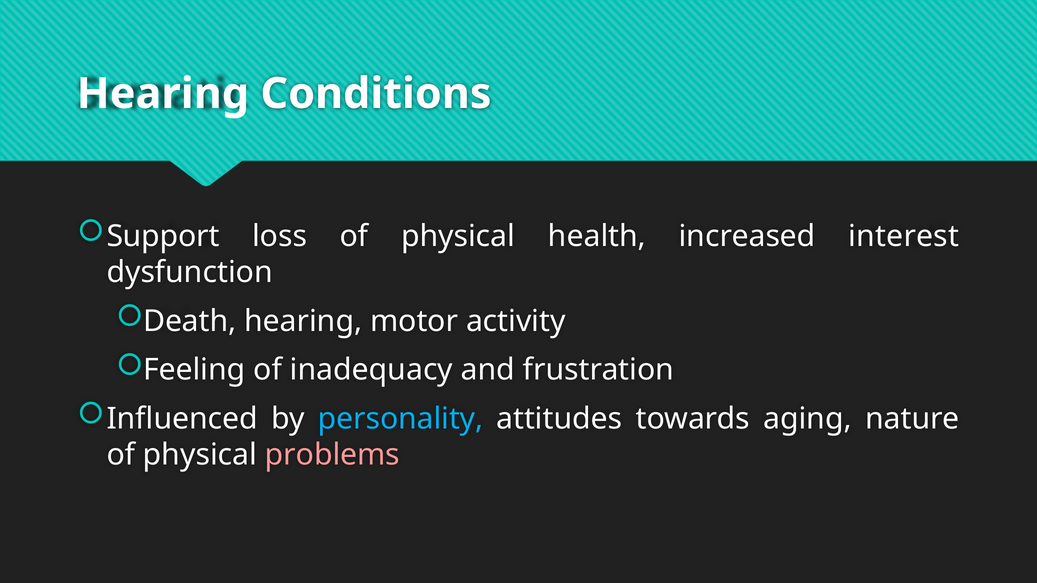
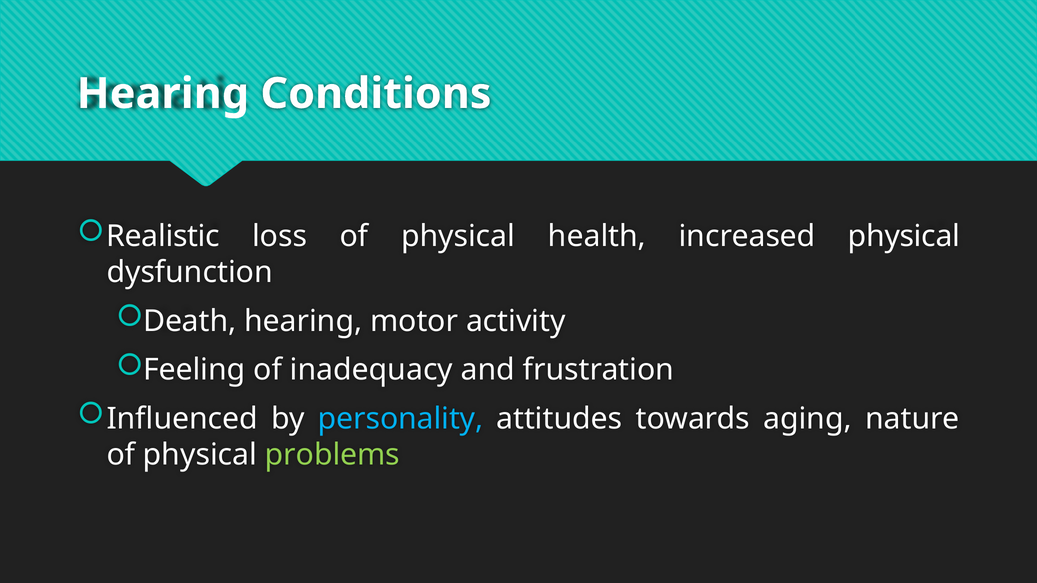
Support: Support -> Realistic (163, 236)
increased interest: interest -> physical (904, 236)
problems colour: pink -> light green (332, 455)
